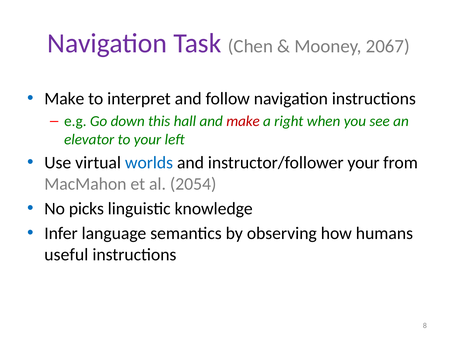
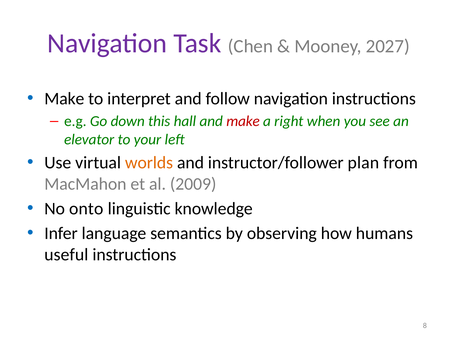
2067: 2067 -> 2027 (388, 46)
worlds colour: blue -> orange (149, 163)
instructor/follower your: your -> plan (363, 163)
2054: 2054 -> 2009 (193, 184)
picks: picks -> onto (86, 208)
